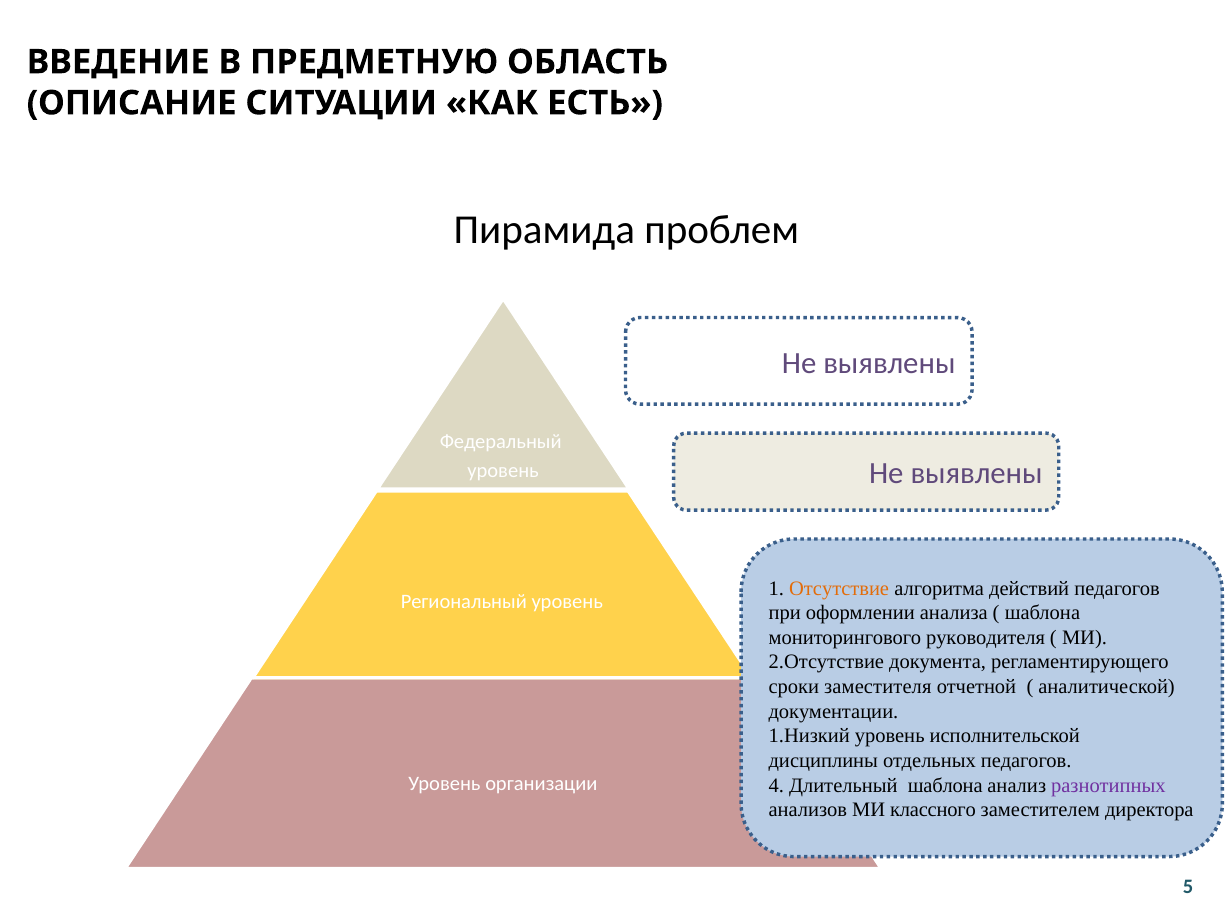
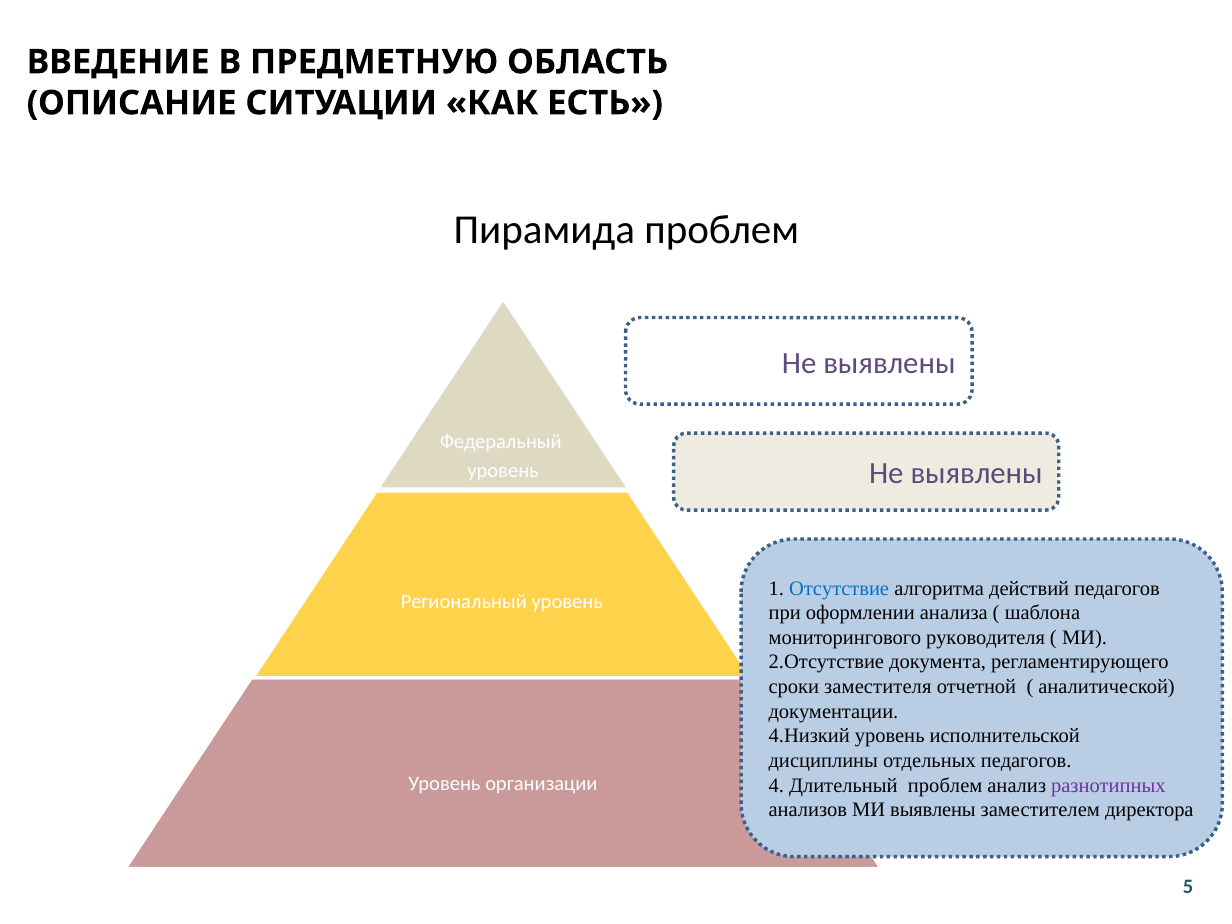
Отсутствие colour: orange -> blue (839, 588)
1.Низкий: 1.Низкий -> 4.Низкий (809, 736)
Длительный шаблона: шаблона -> проблем (945, 785)
МИ классного: классного -> выявлены (933, 810)
